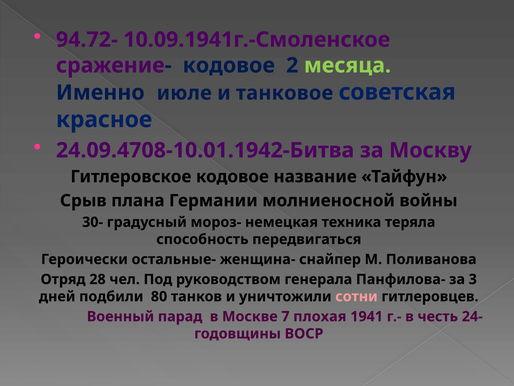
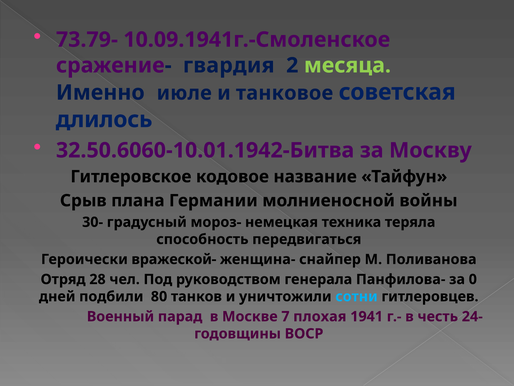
94.72-: 94.72- -> 73.79- (87, 40)
сражение- кодовое: кодовое -> гвардия (229, 65)
красное: красное -> длилось (104, 119)
24.09.4708-10.01.1942-Битва: 24.09.4708-10.01.1942-Битва -> 32.50.6060-10.01.1942-Битва (205, 150)
остальные-: остальные- -> вражеской- (174, 259)
3: 3 -> 0 (473, 279)
сотни colour: pink -> light blue (356, 296)
